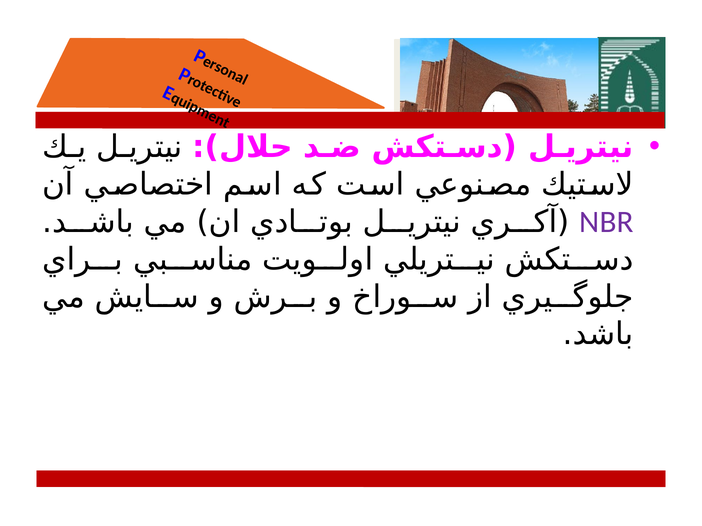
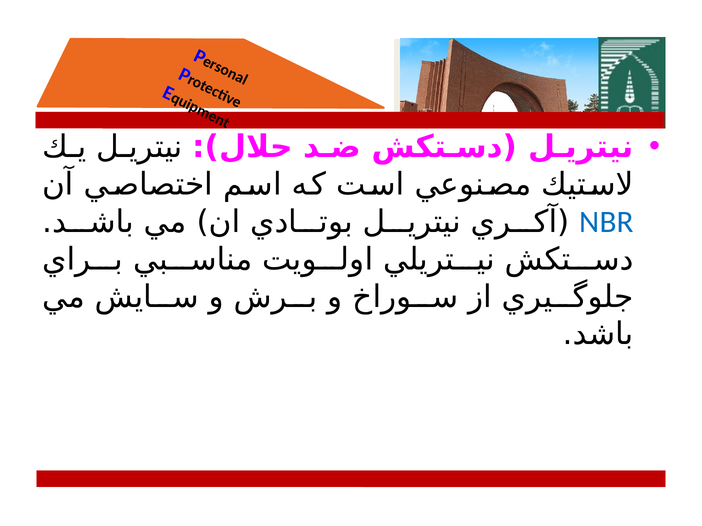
NBR colour: purple -> blue (606, 222)
